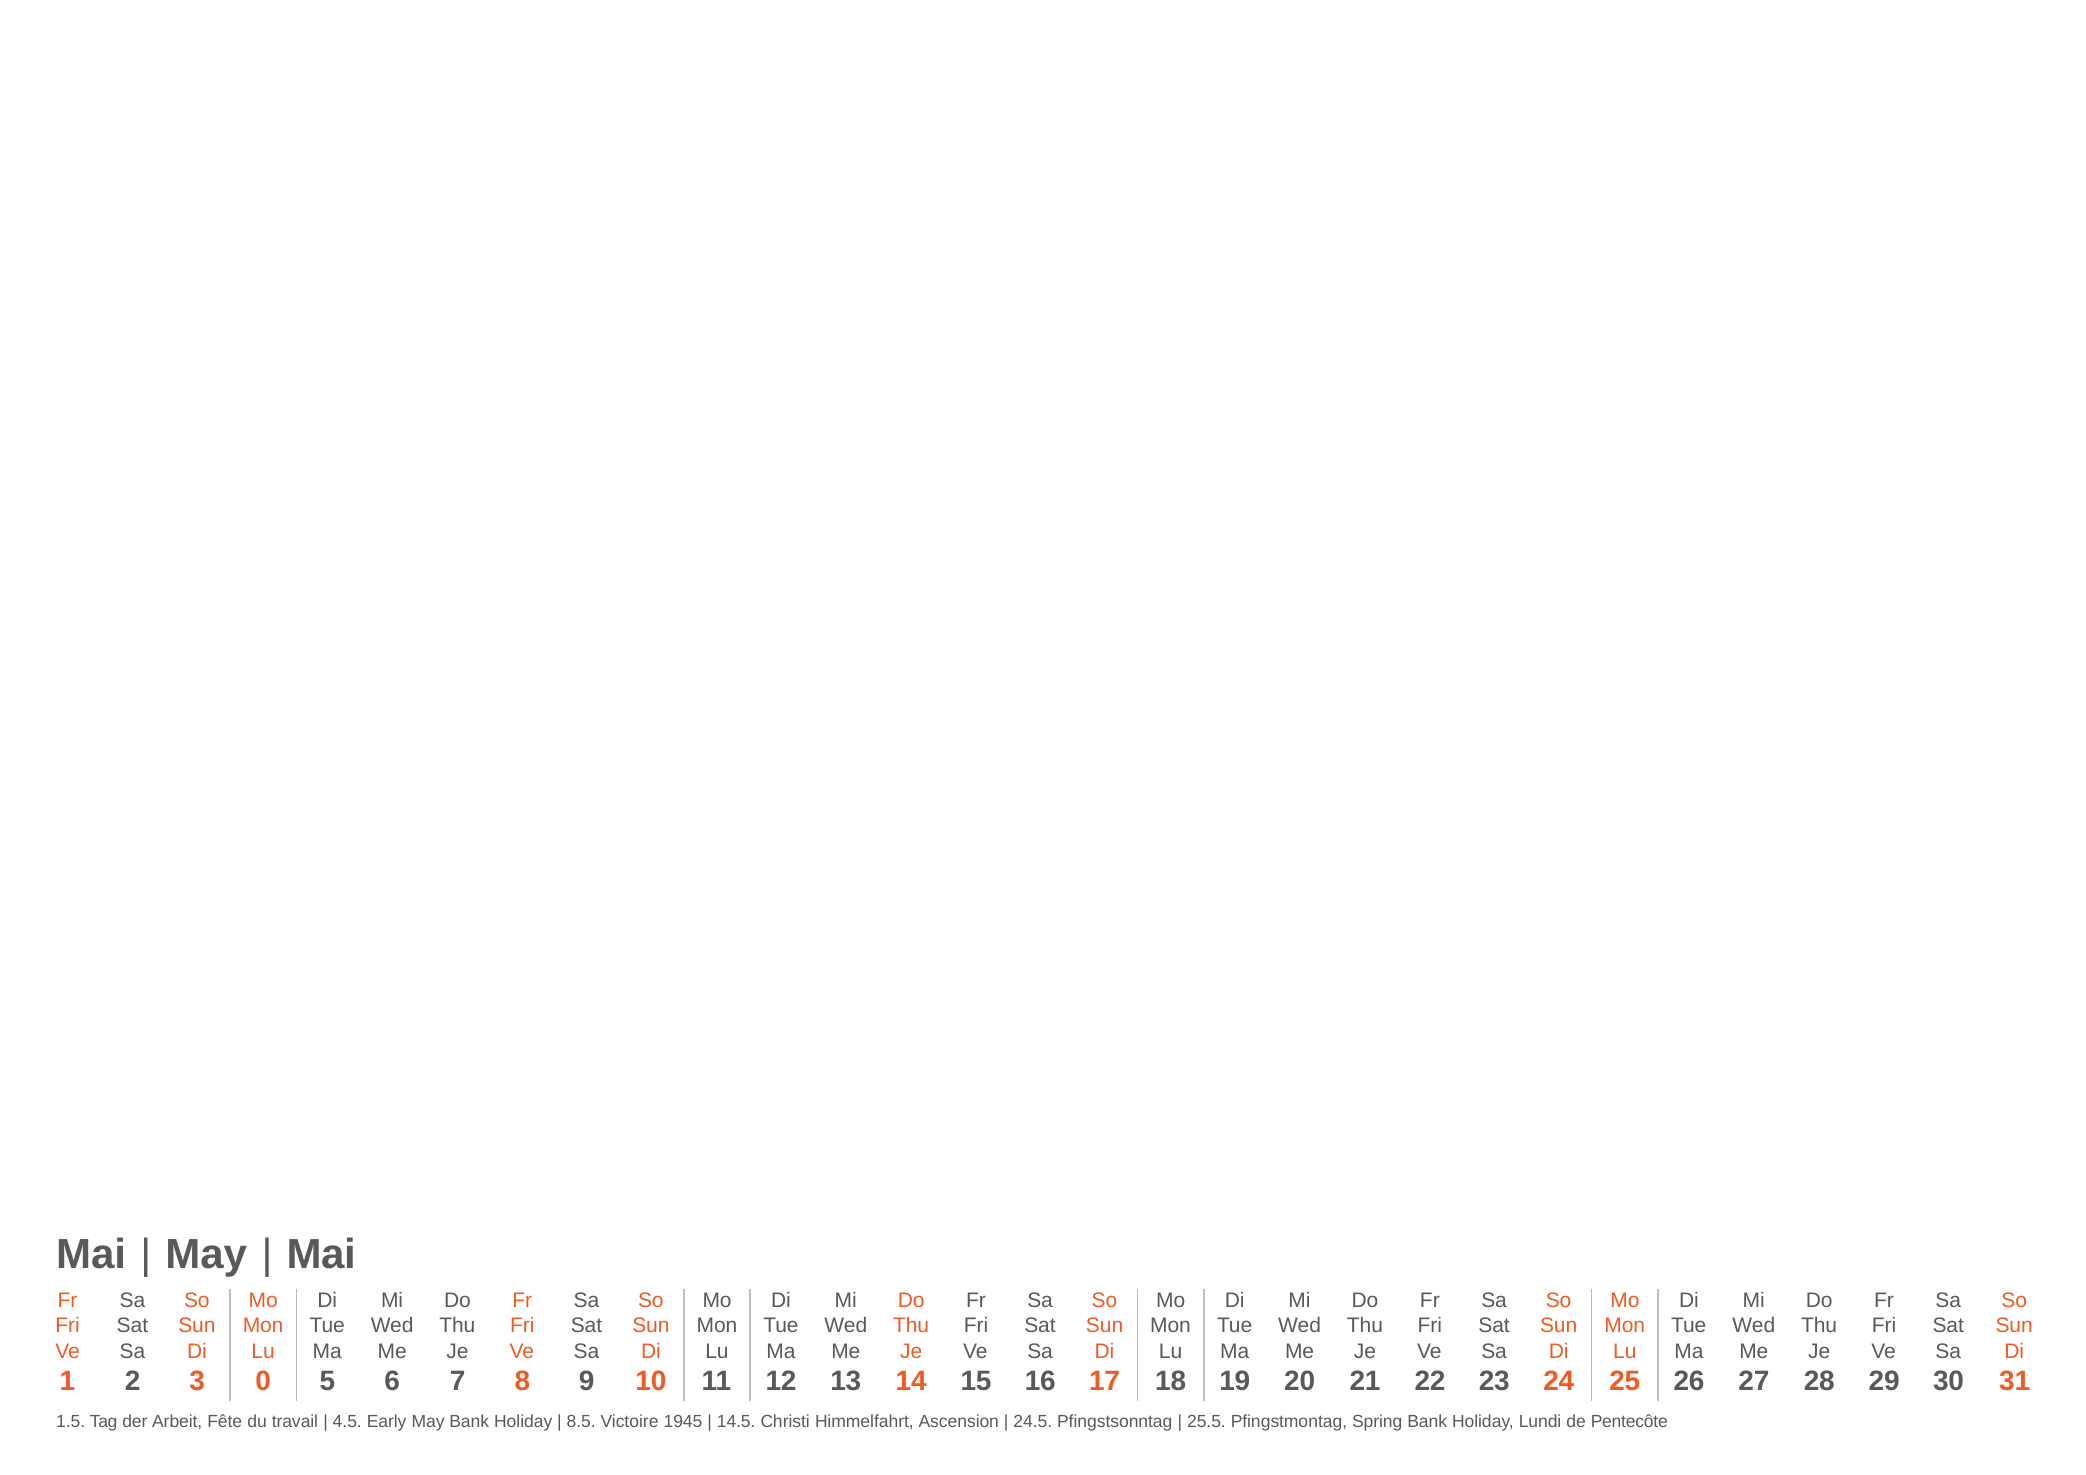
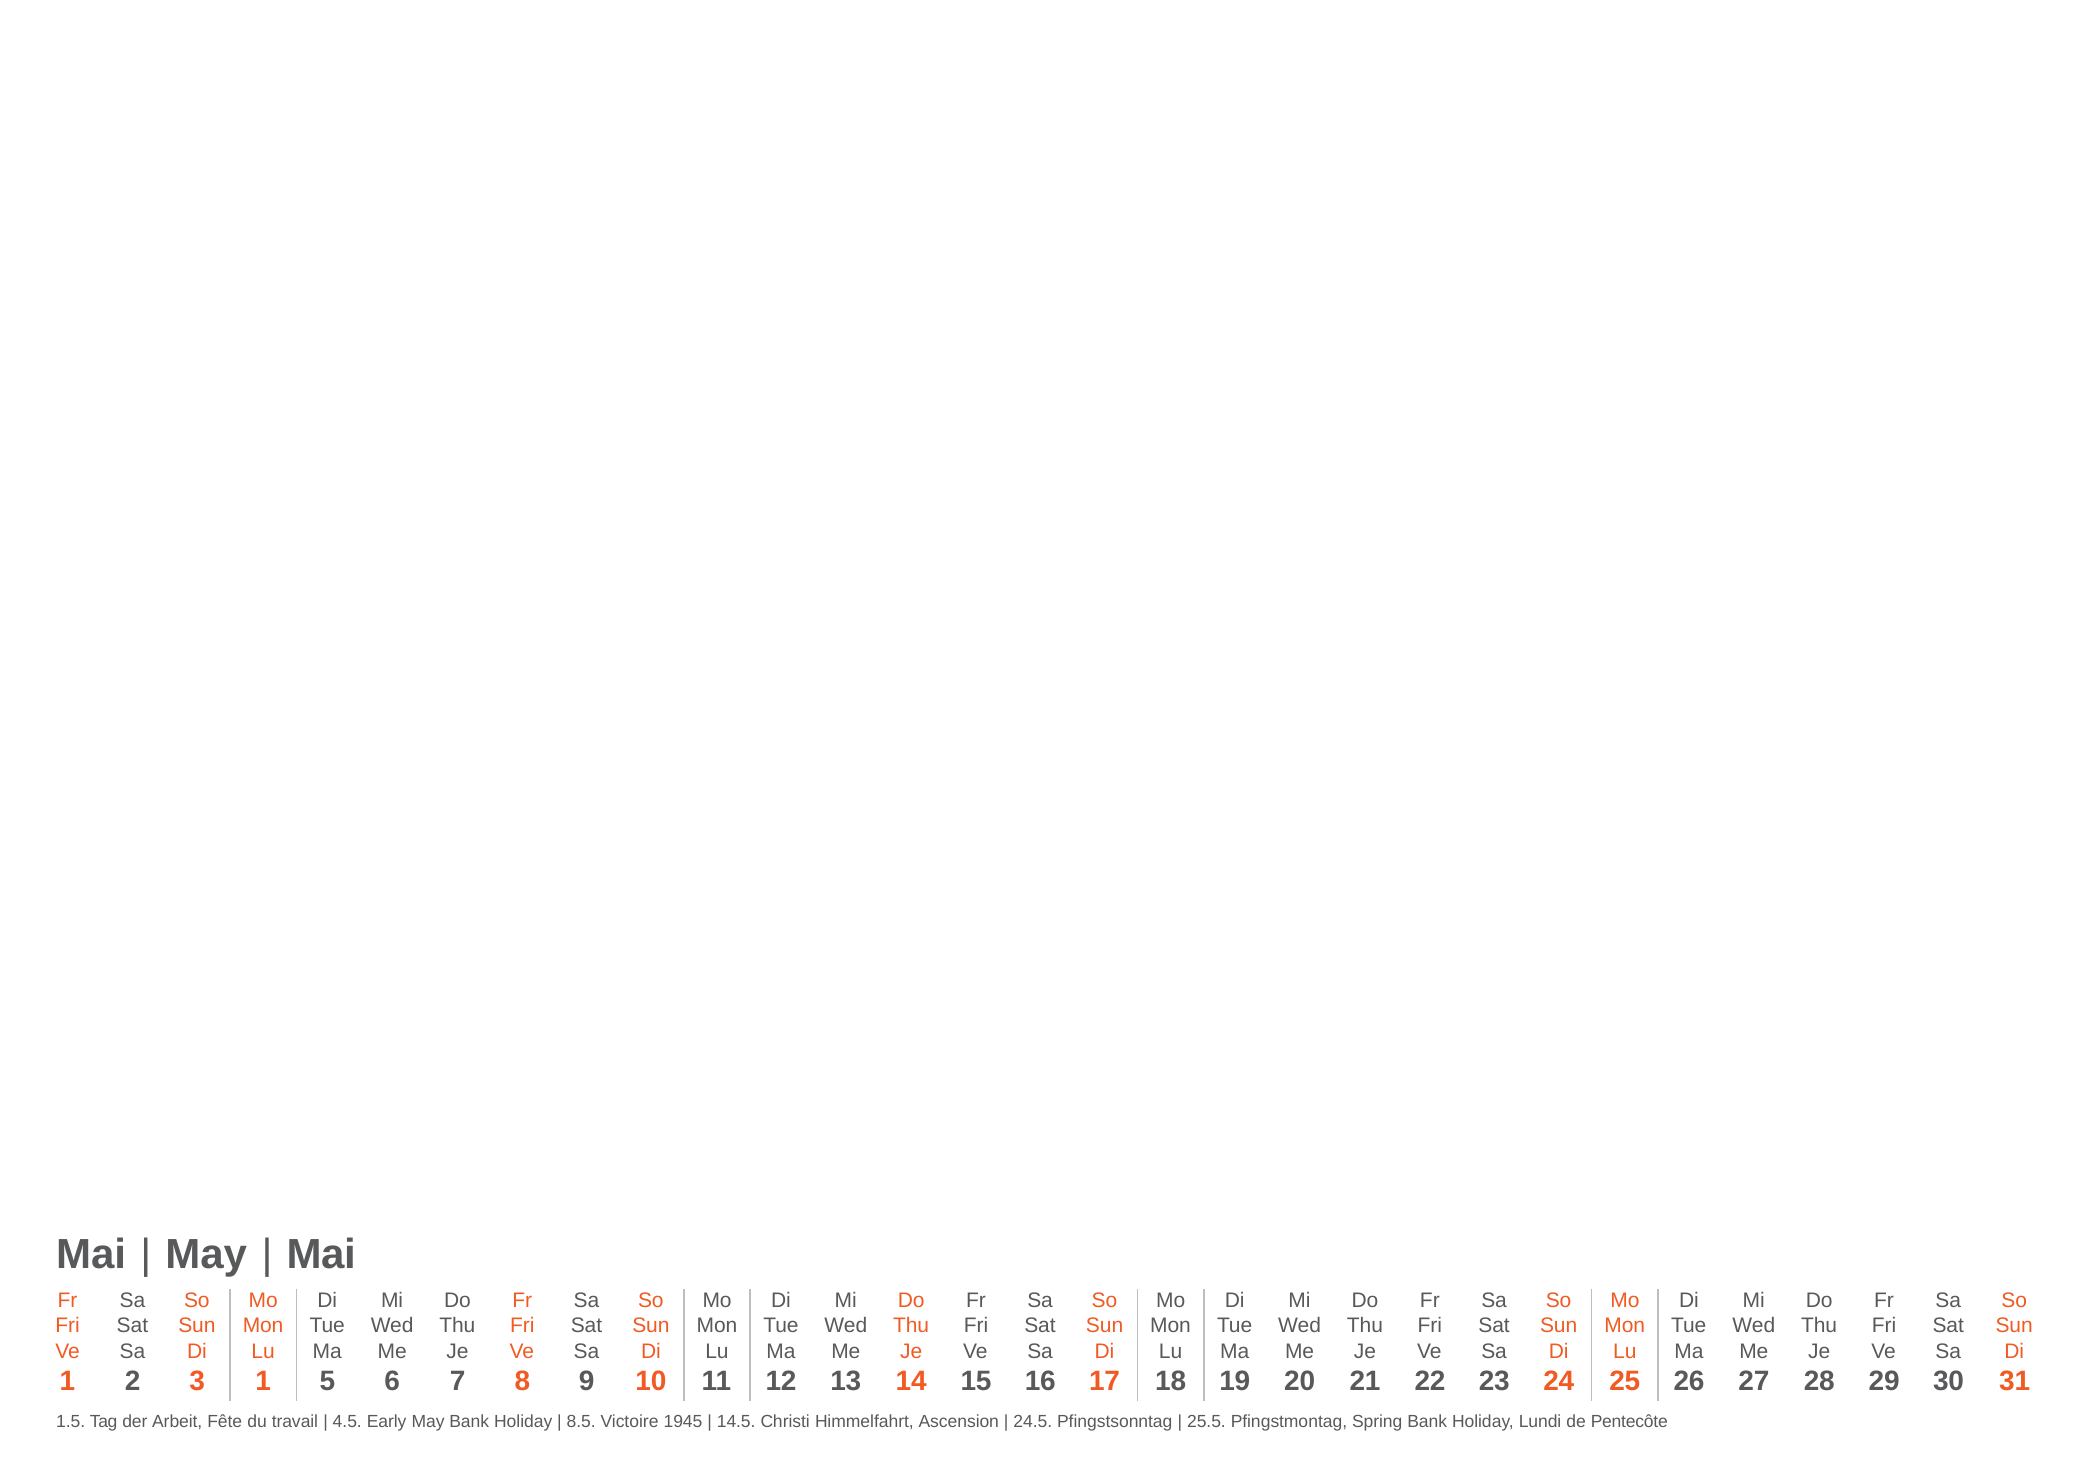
3 0: 0 -> 1 (263, 1381)
